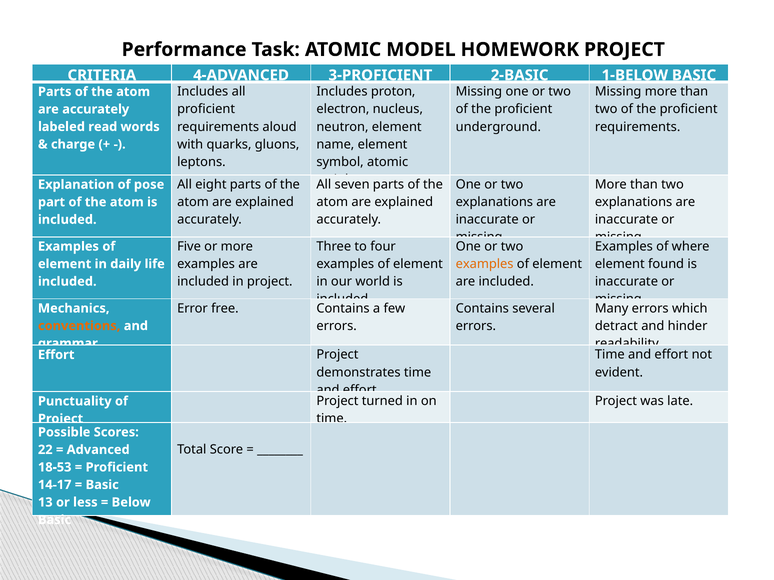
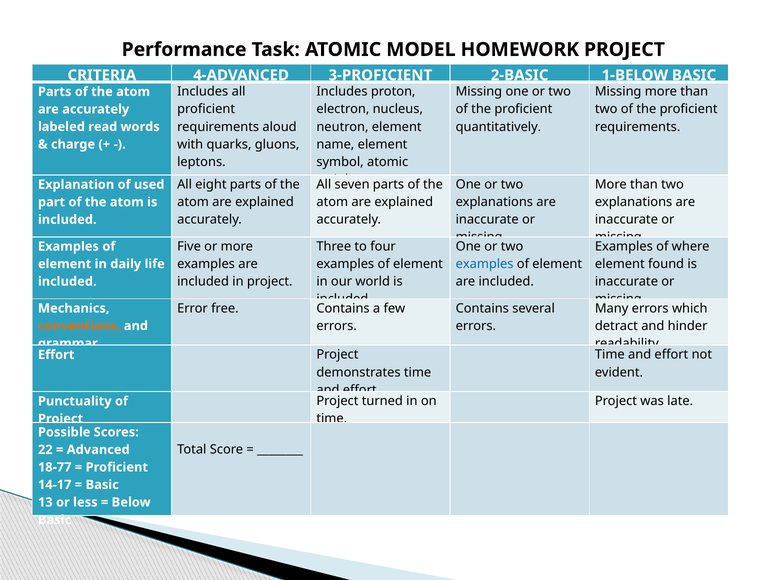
underground: underground -> quantitatively (498, 127)
pose: pose -> used (149, 185)
examples colour: orange -> blue (485, 264)
18-53: 18-53 -> 18-77 (55, 468)
